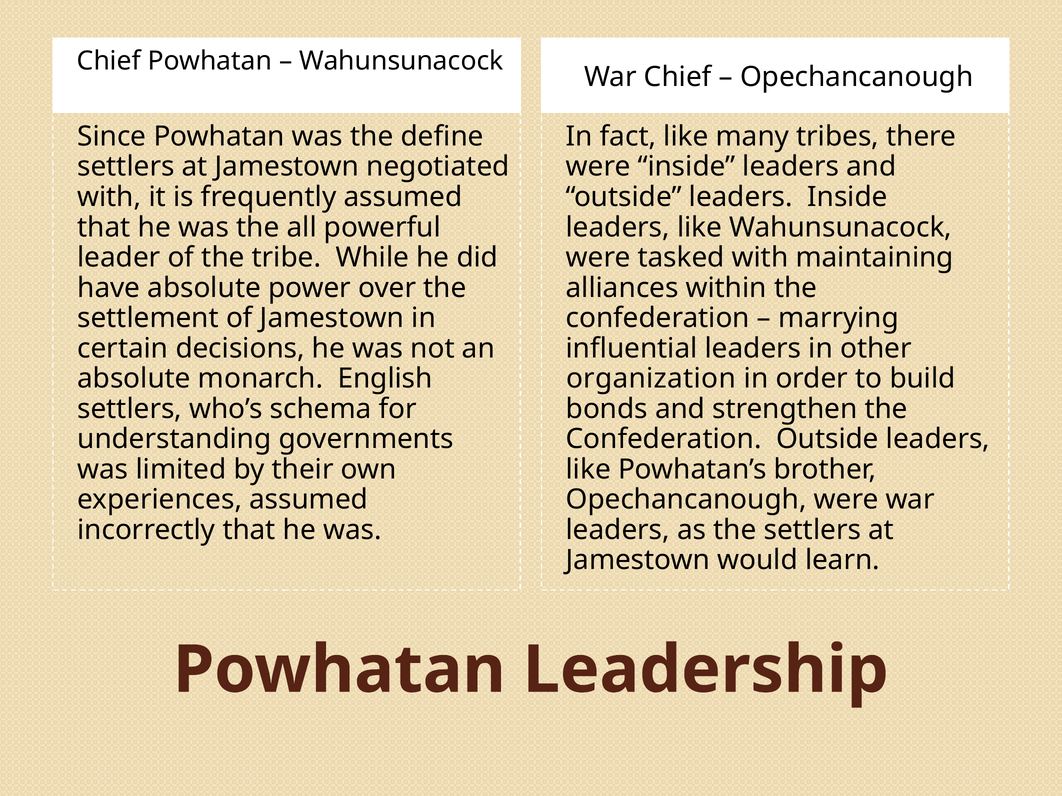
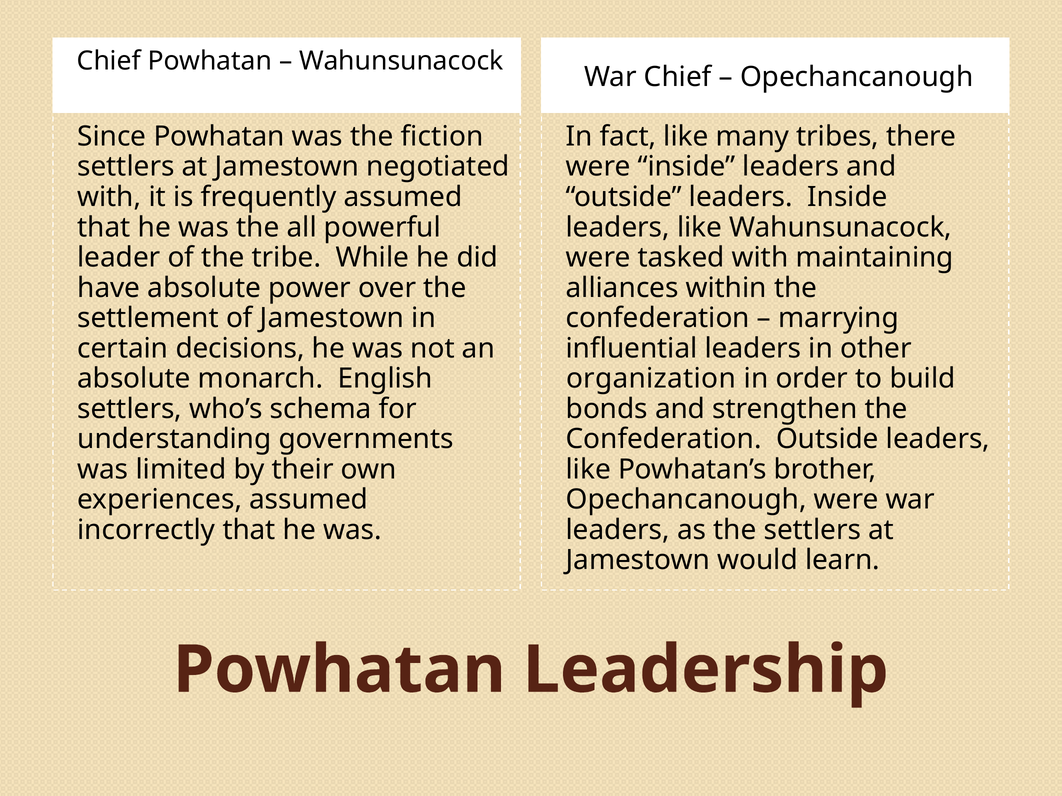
define: define -> fiction (442, 137)
